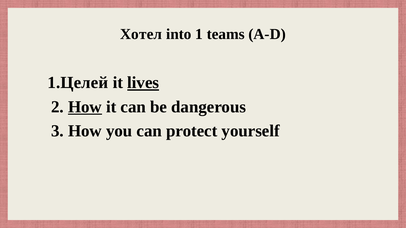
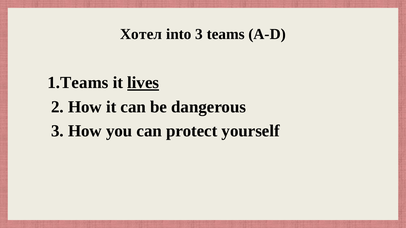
into 1: 1 -> 3 (199, 34)
1.Целей: 1.Целей -> 1.Teams (78, 83)
How underline: present -> none (85, 107)
